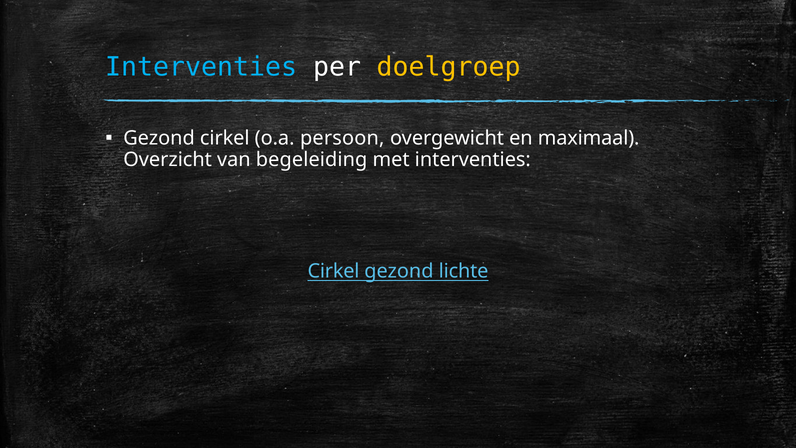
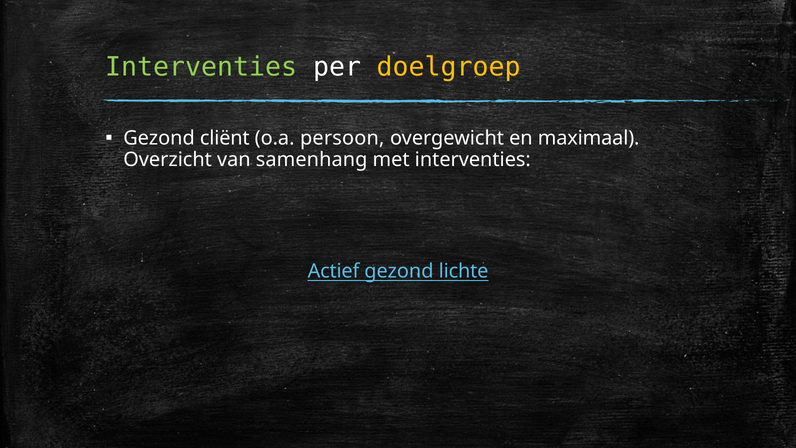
Interventies colour: light blue -> light green (201, 67)
Gezond cirkel: cirkel -> cliënt (225, 138)
begeleiding: begeleiding -> samenhang (312, 160)
Cirkel: Cirkel -> Actief (334, 271)
